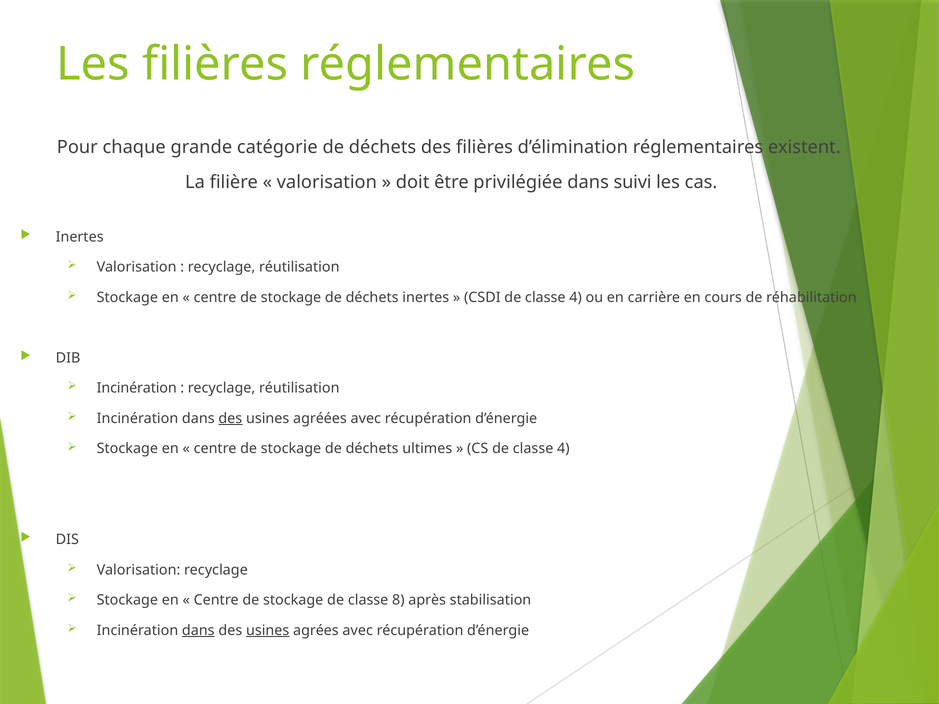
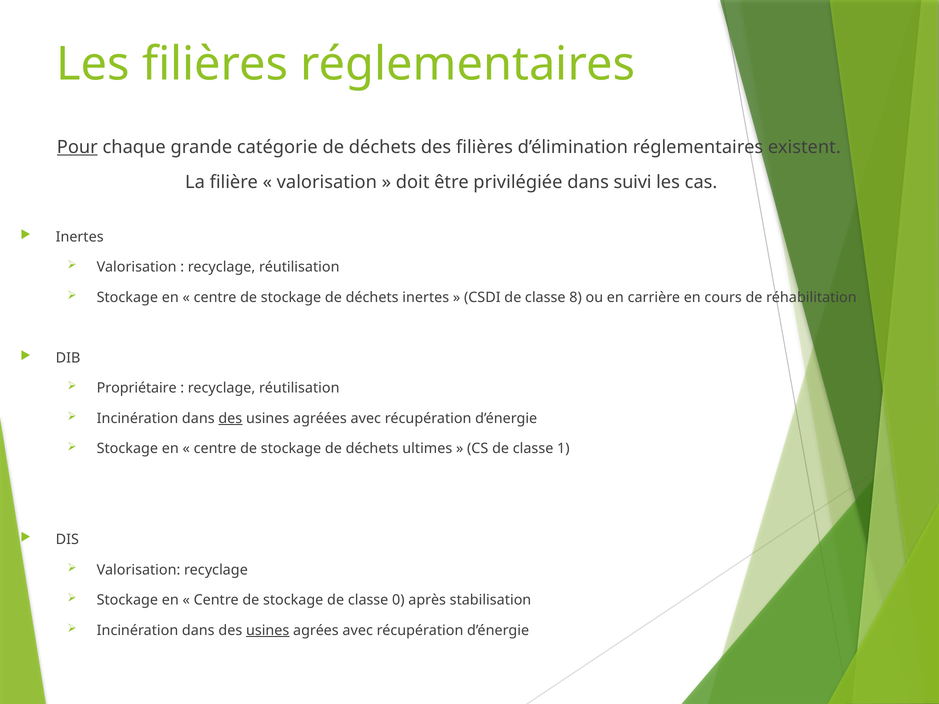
Pour underline: none -> present (77, 147)
CSDI de classe 4: 4 -> 8 (576, 298)
Incinération: Incinération -> Propriétaire (137, 388)
CS de classe 4: 4 -> 1 (563, 449)
8: 8 -> 0 (398, 600)
dans underline: present -> none (198, 631)
